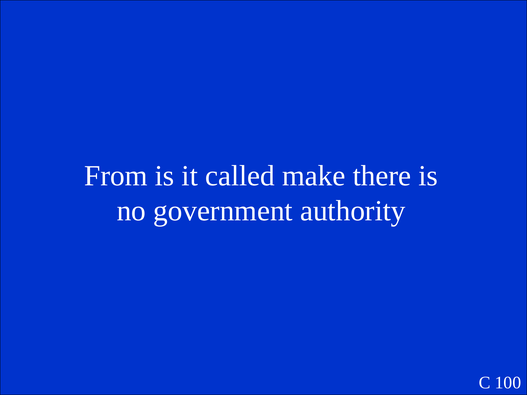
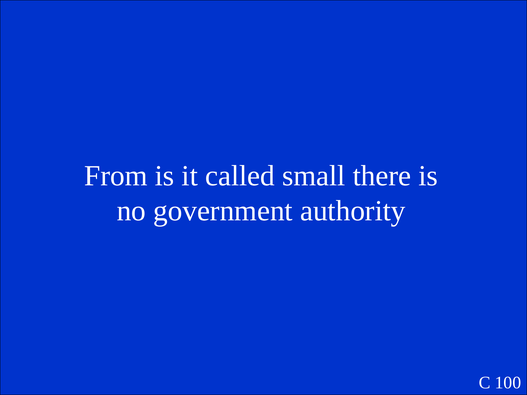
make: make -> small (314, 176)
